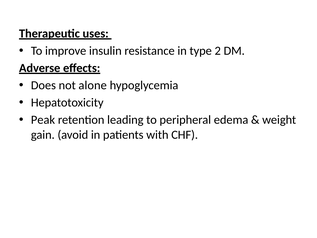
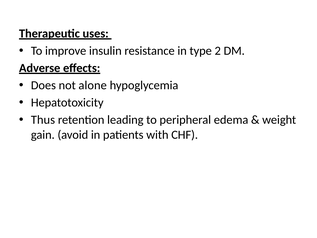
Peak: Peak -> Thus (43, 120)
